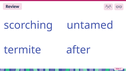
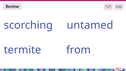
after: after -> from (78, 50)
